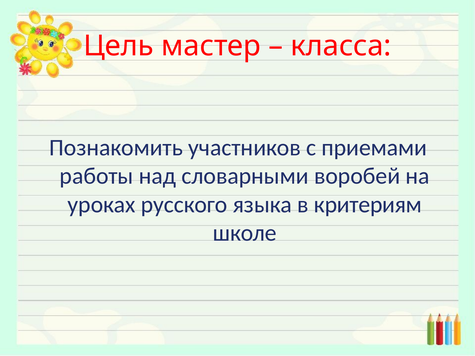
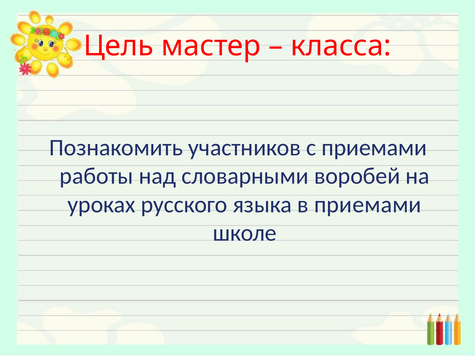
в критериям: критериям -> приемами (368, 205)
